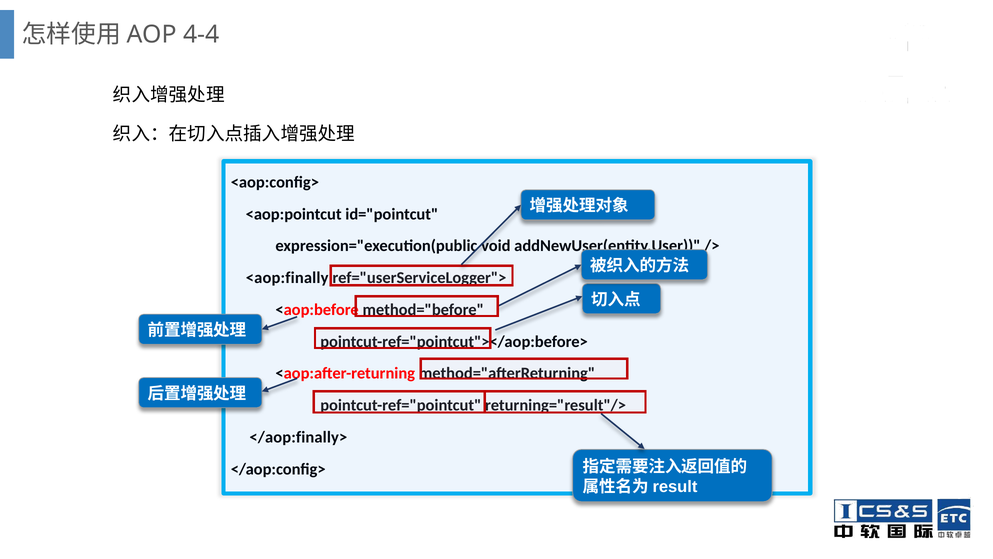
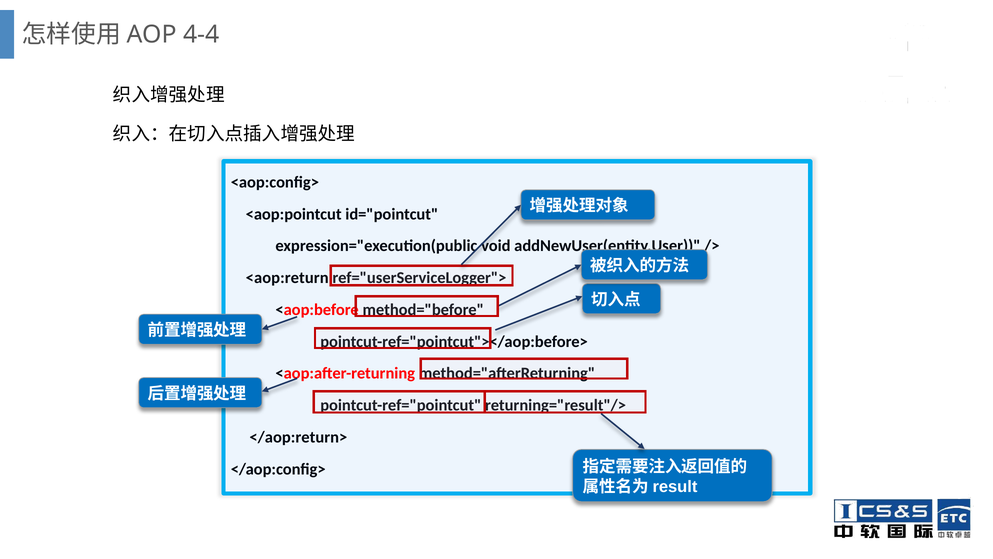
<aop:finally: <aop:finally -> <aop:return (287, 278)
</aop:finally>: </aop:finally> -> </aop:return> (298, 437)
